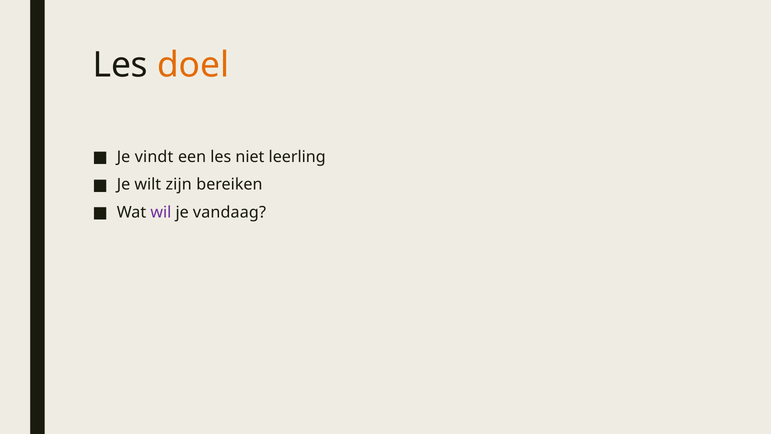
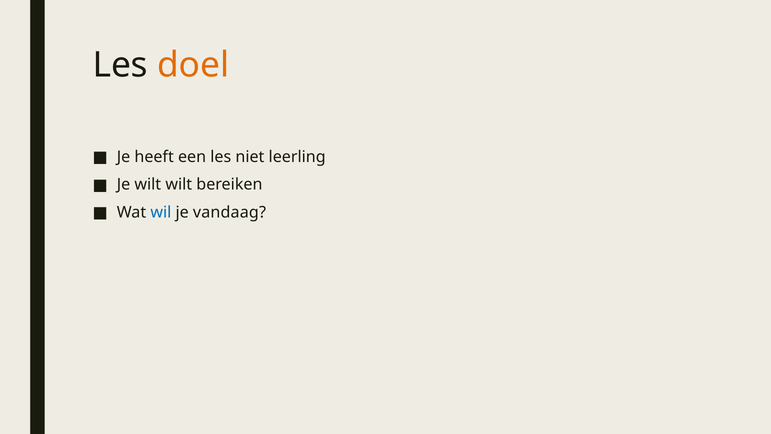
vindt: vindt -> heeft (154, 157)
wilt zijn: zijn -> wilt (179, 184)
wil colour: purple -> blue (161, 212)
